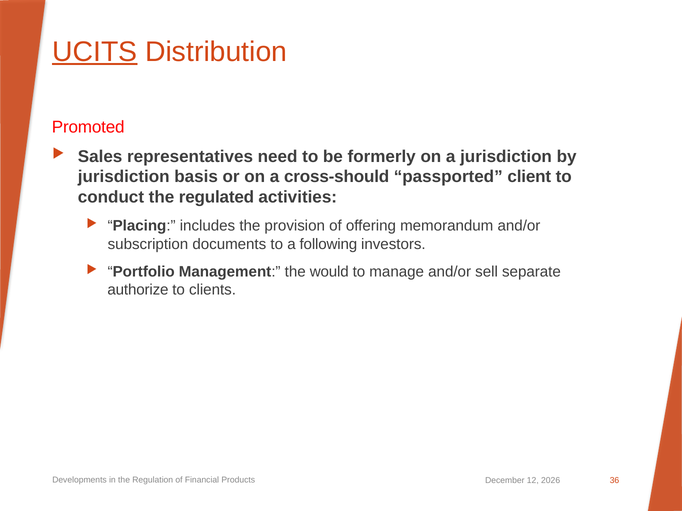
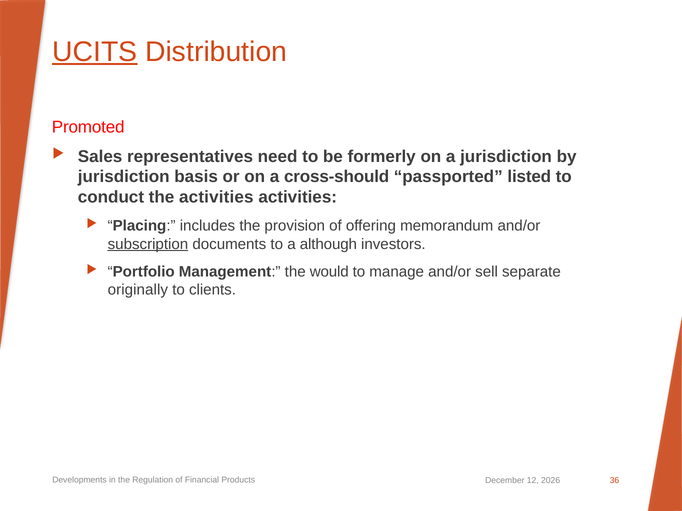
client: client -> listed (529, 177)
the regulated: regulated -> activities (216, 197)
subscription underline: none -> present (148, 244)
following: following -> although (328, 244)
authorize: authorize -> originally (138, 290)
